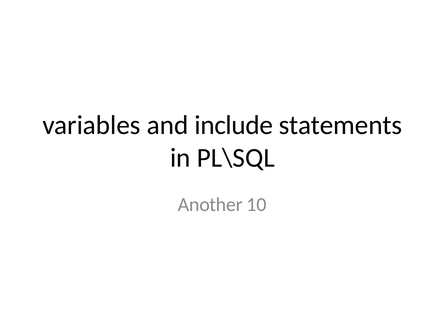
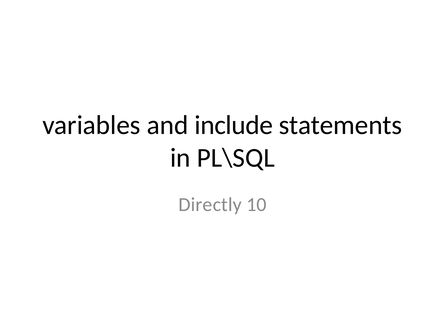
Another: Another -> Directly (210, 205)
